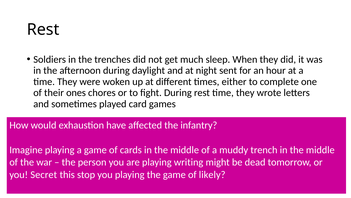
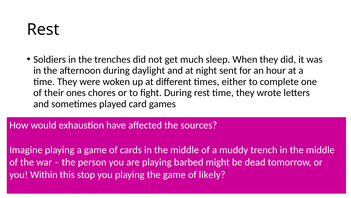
infantry: infantry -> sources (199, 125)
writing: writing -> barbed (189, 162)
Secret: Secret -> Within (44, 174)
